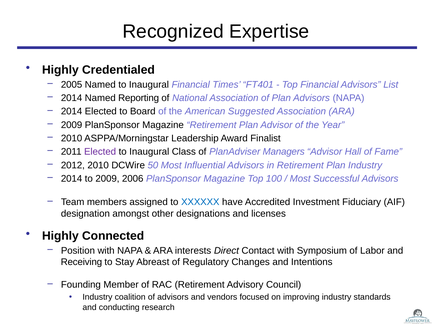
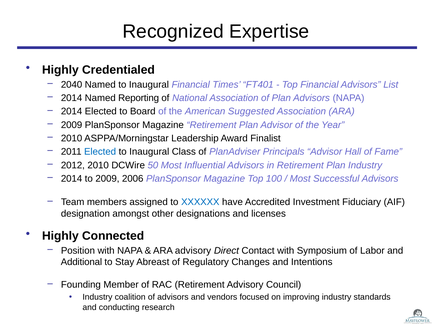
2005: 2005 -> 2040 (72, 85)
Elected colour: purple -> blue (100, 152)
Managers: Managers -> Principals (284, 152)
ARA interests: interests -> advisory (193, 251)
Receiving: Receiving -> Additional (81, 262)
